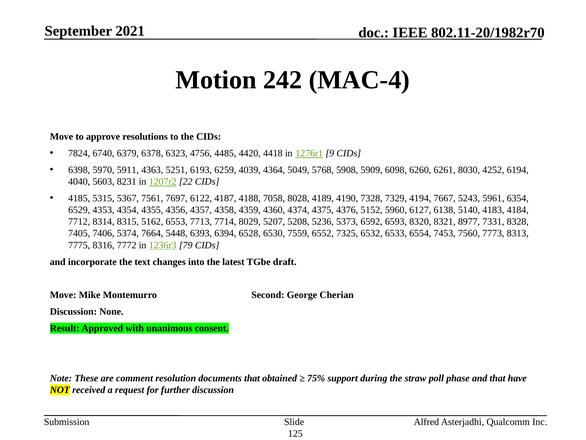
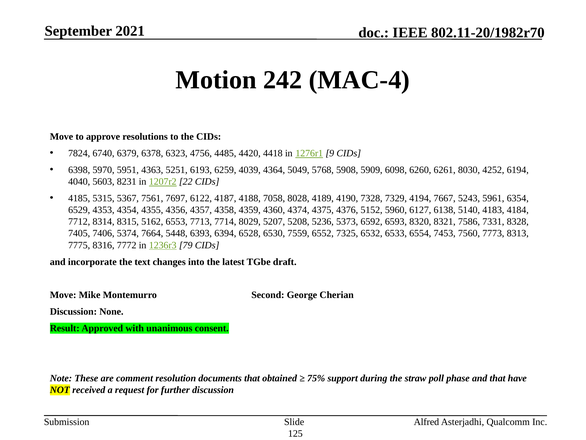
5911: 5911 -> 5951 (128, 170)
8977: 8977 -> 7586 (469, 221)
